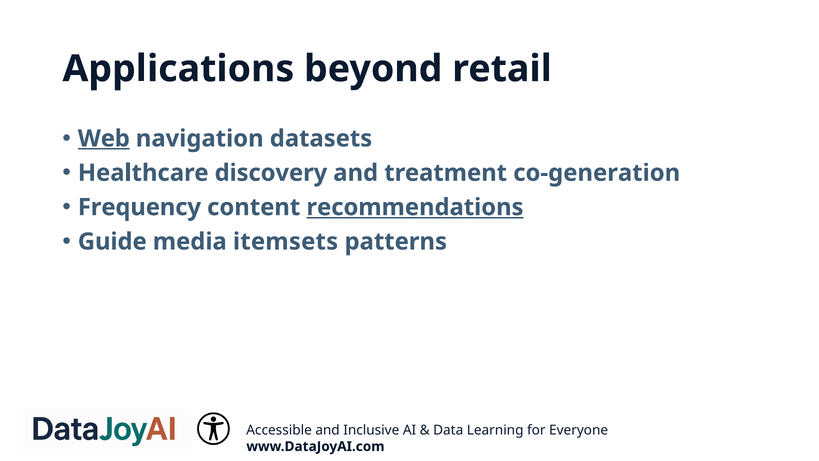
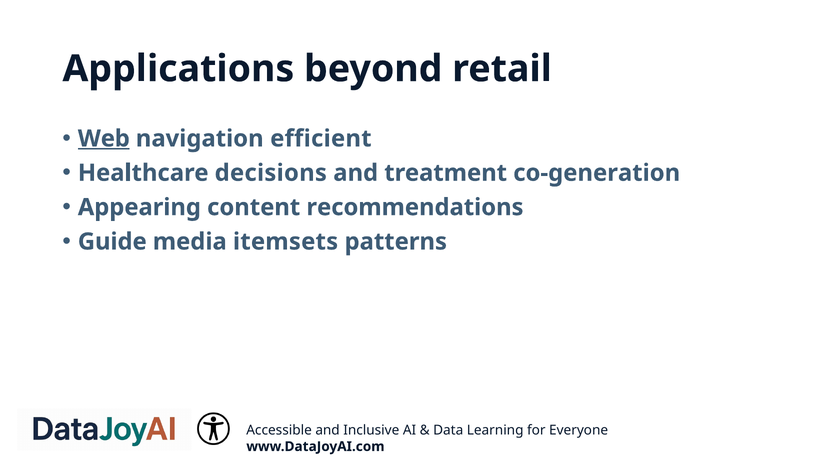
datasets: datasets -> efficient (321, 138)
discovery: discovery -> decisions (271, 173)
Frequency: Frequency -> Appearing (139, 207)
recommendations underline: present -> none (415, 207)
